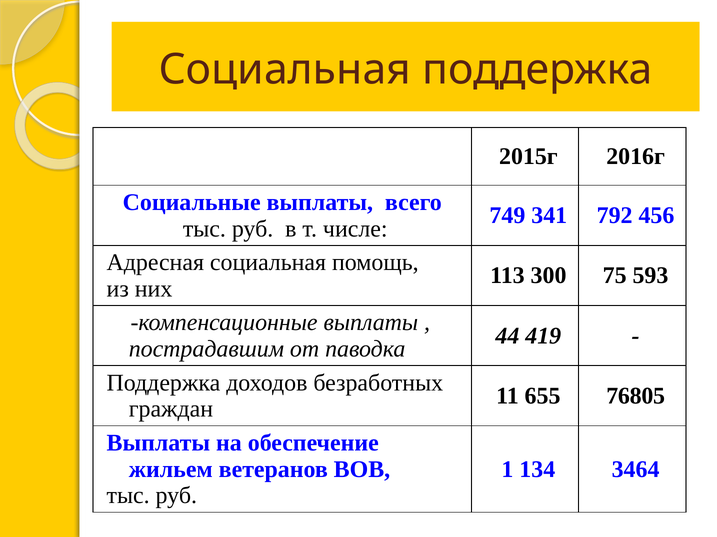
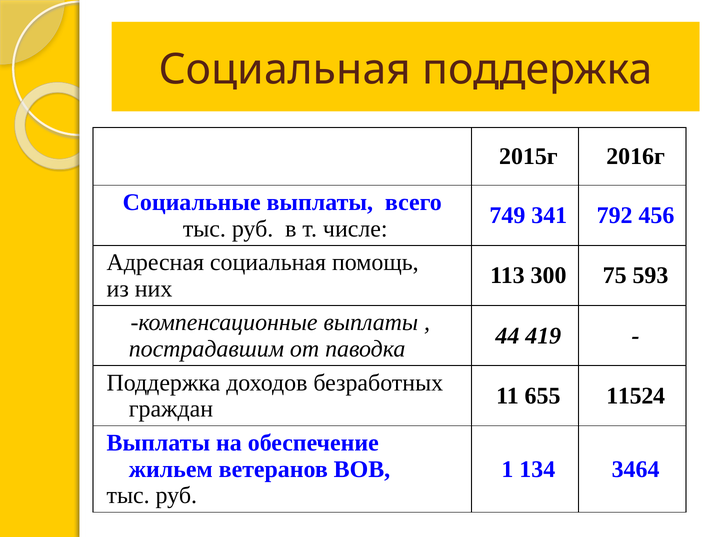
76805: 76805 -> 11524 (636, 396)
